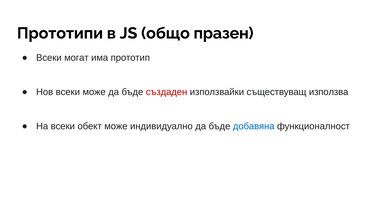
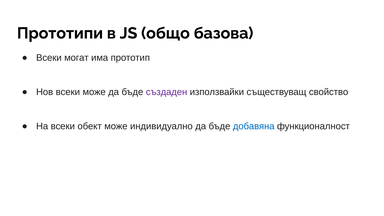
празен: празен -> базова (223, 33)
създаден colour: red -> purple (167, 92)
използва: използва -> свойство (329, 92)
